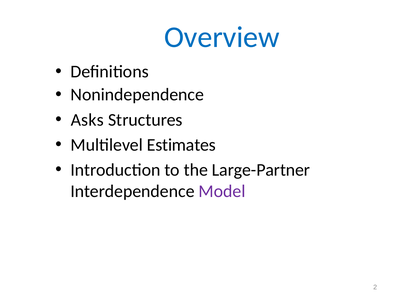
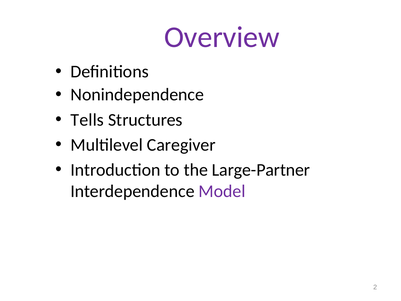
Overview colour: blue -> purple (222, 37)
Asks: Asks -> Tells (87, 120)
Estimates: Estimates -> Caregiver (181, 145)
